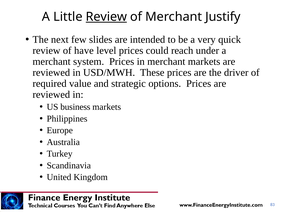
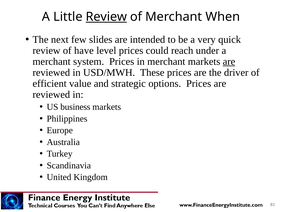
Justify: Justify -> When (223, 17)
are underline: none -> present (229, 62)
required: required -> efficient (50, 84)
